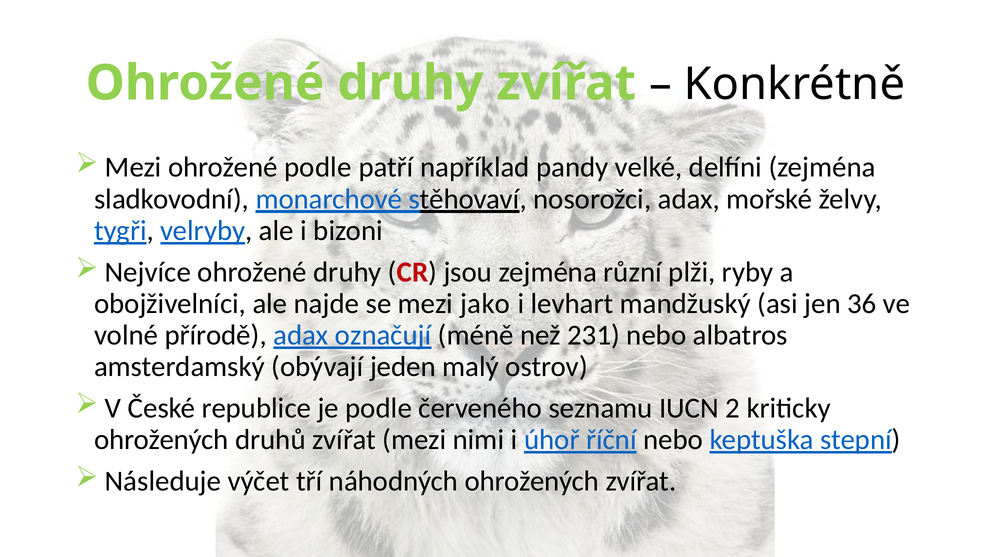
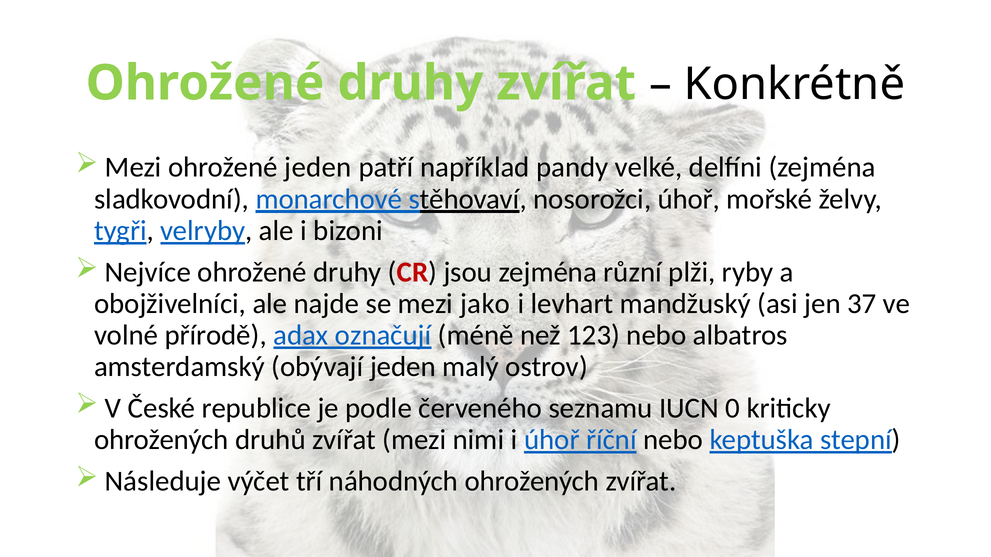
ohrožené podle: podle -> jeden (318, 168)
nosorožci adax: adax -> úhoř (689, 199)
36: 36 -> 37 (862, 304)
231: 231 -> 123 (594, 336)
2: 2 -> 0 (733, 408)
